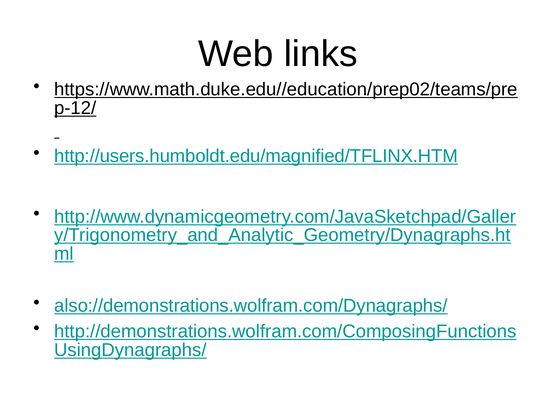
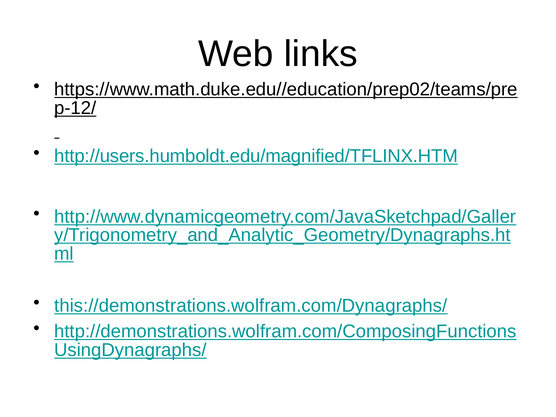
also://demonstrations.wolfram.com/Dynagraphs/: also://demonstrations.wolfram.com/Dynagraphs/ -> this://demonstrations.wolfram.com/Dynagraphs/ (251, 306)
